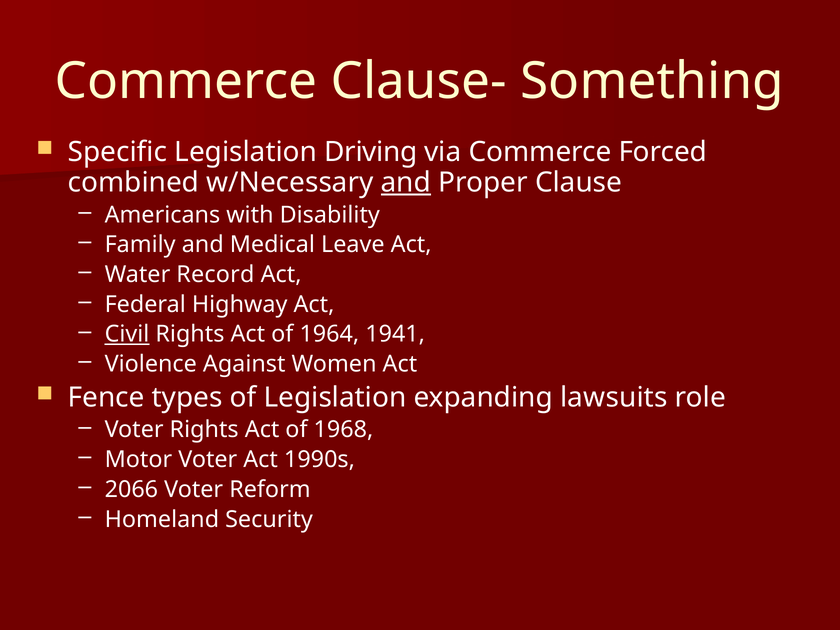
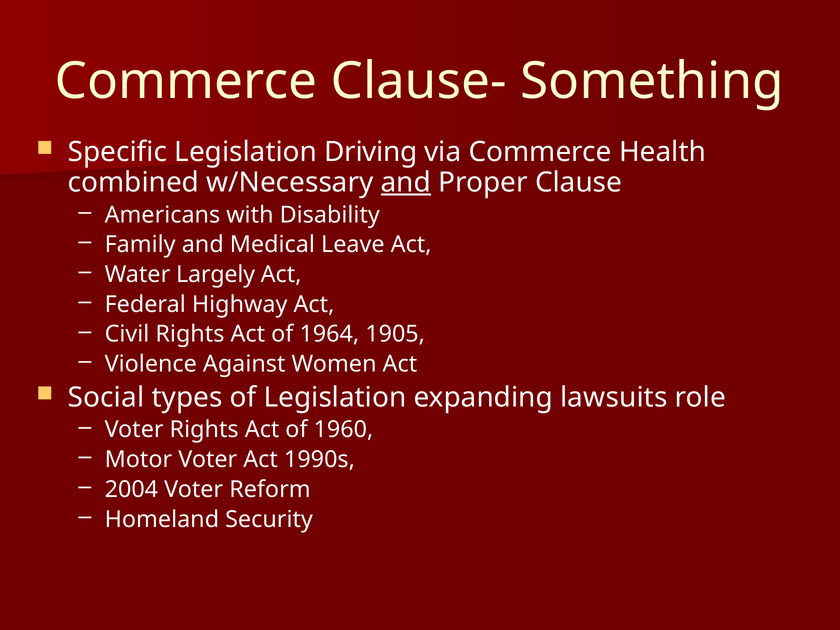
Forced: Forced -> Health (663, 152)
Record: Record -> Largely (216, 275)
Civil underline: present -> none (127, 334)
1941: 1941 -> 1905 (395, 334)
Fence: Fence -> Social (106, 397)
1968: 1968 -> 1960 (343, 430)
2066: 2066 -> 2004 (131, 490)
